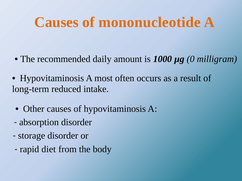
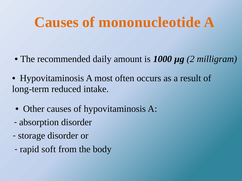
0: 0 -> 2 (191, 59)
diet: diet -> soft (49, 150)
